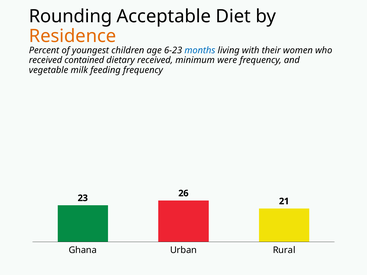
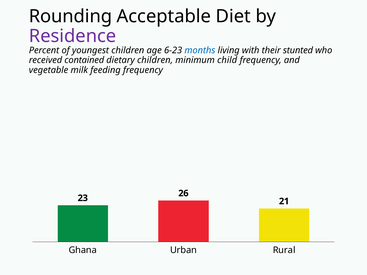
Residence colour: orange -> purple (73, 36)
women: women -> stunted (298, 50)
dietary received: received -> children (155, 60)
were: were -> child (227, 60)
